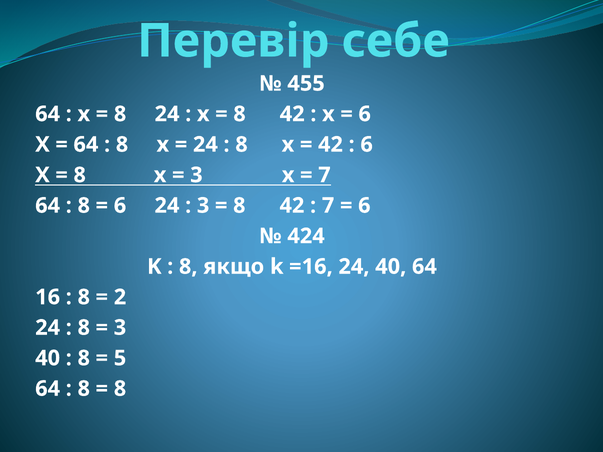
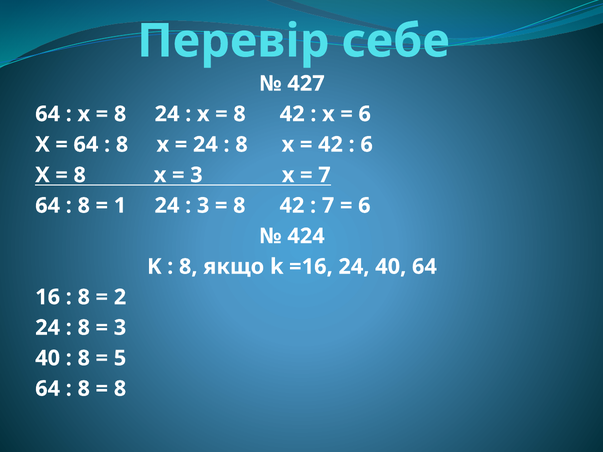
455: 455 -> 427 (306, 84)
6: 6 -> 1 (120, 206)
